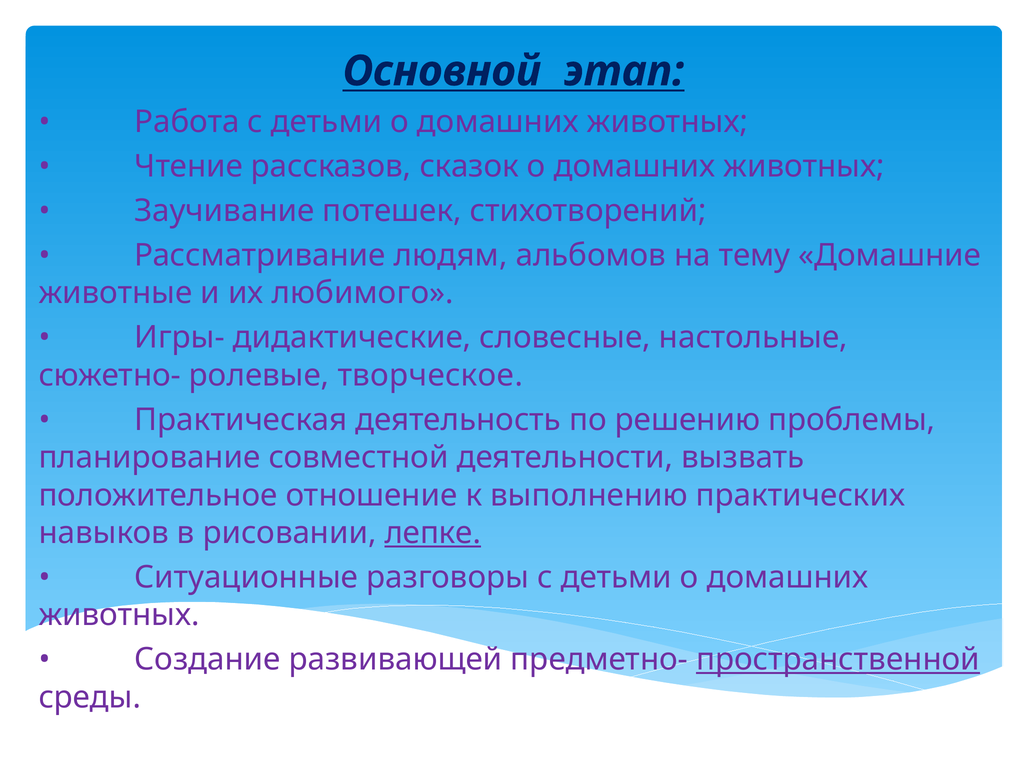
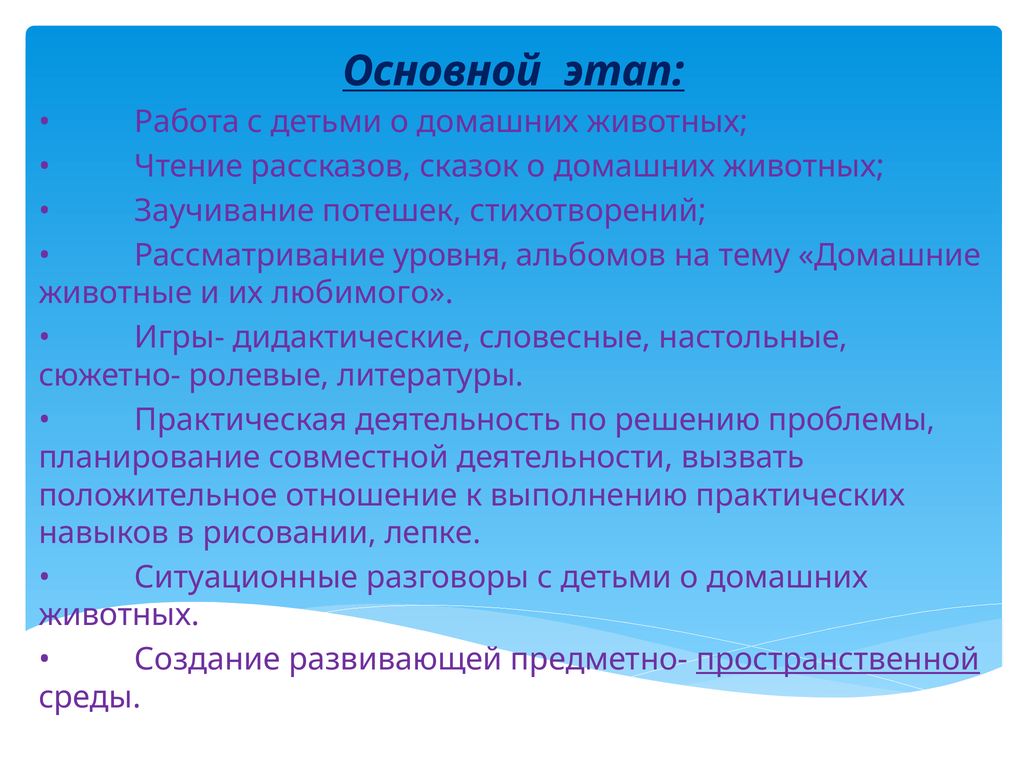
людям: людям -> уровня (451, 255)
творческое: творческое -> литературы (430, 375)
лепке underline: present -> none (433, 532)
